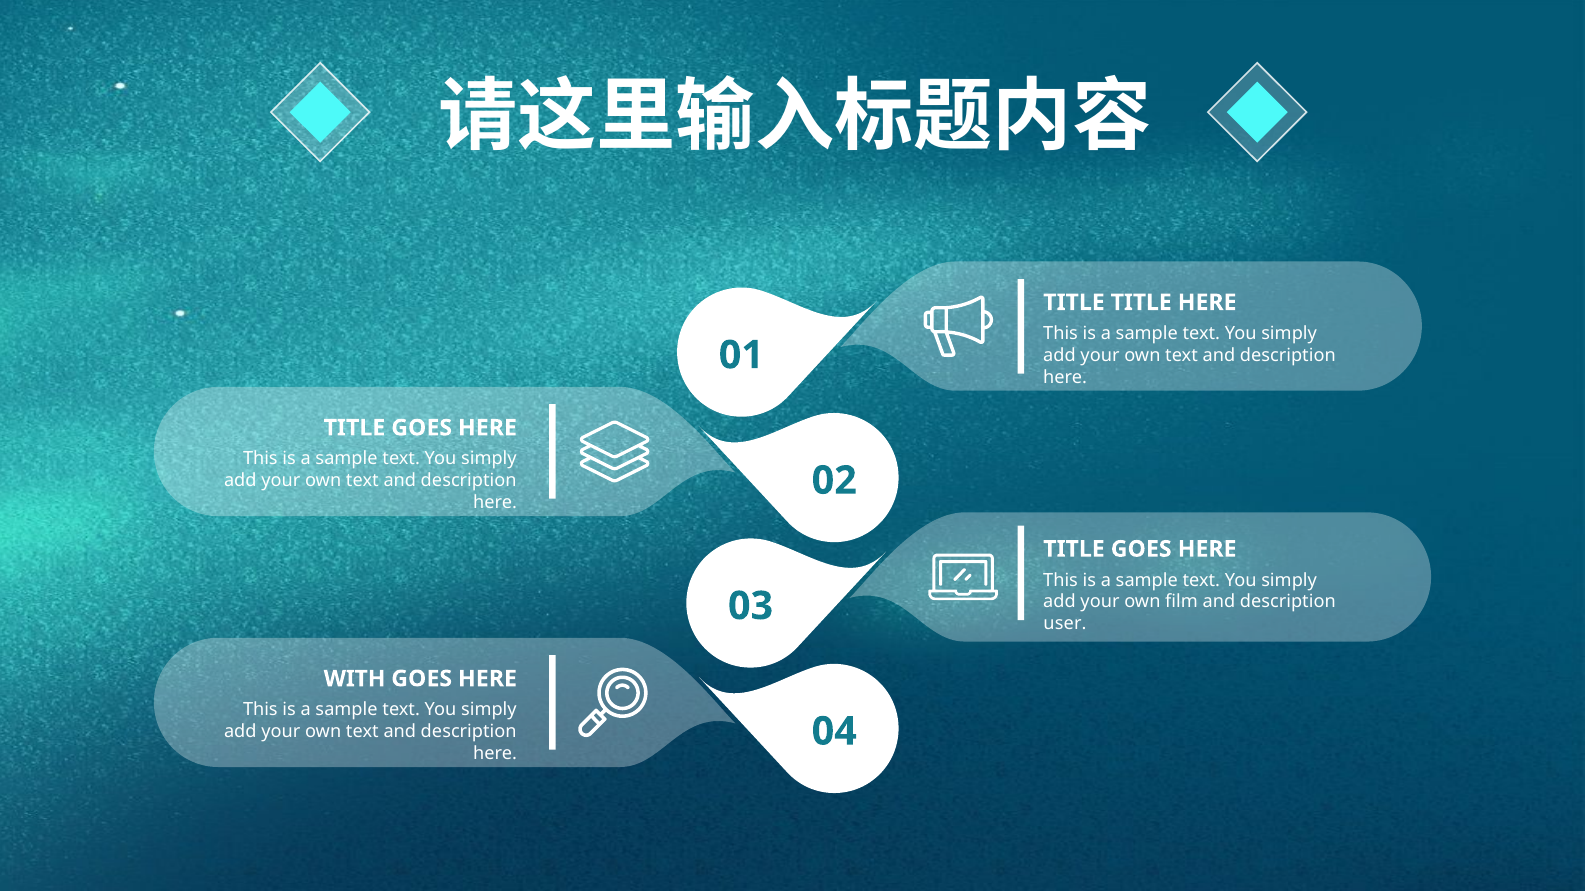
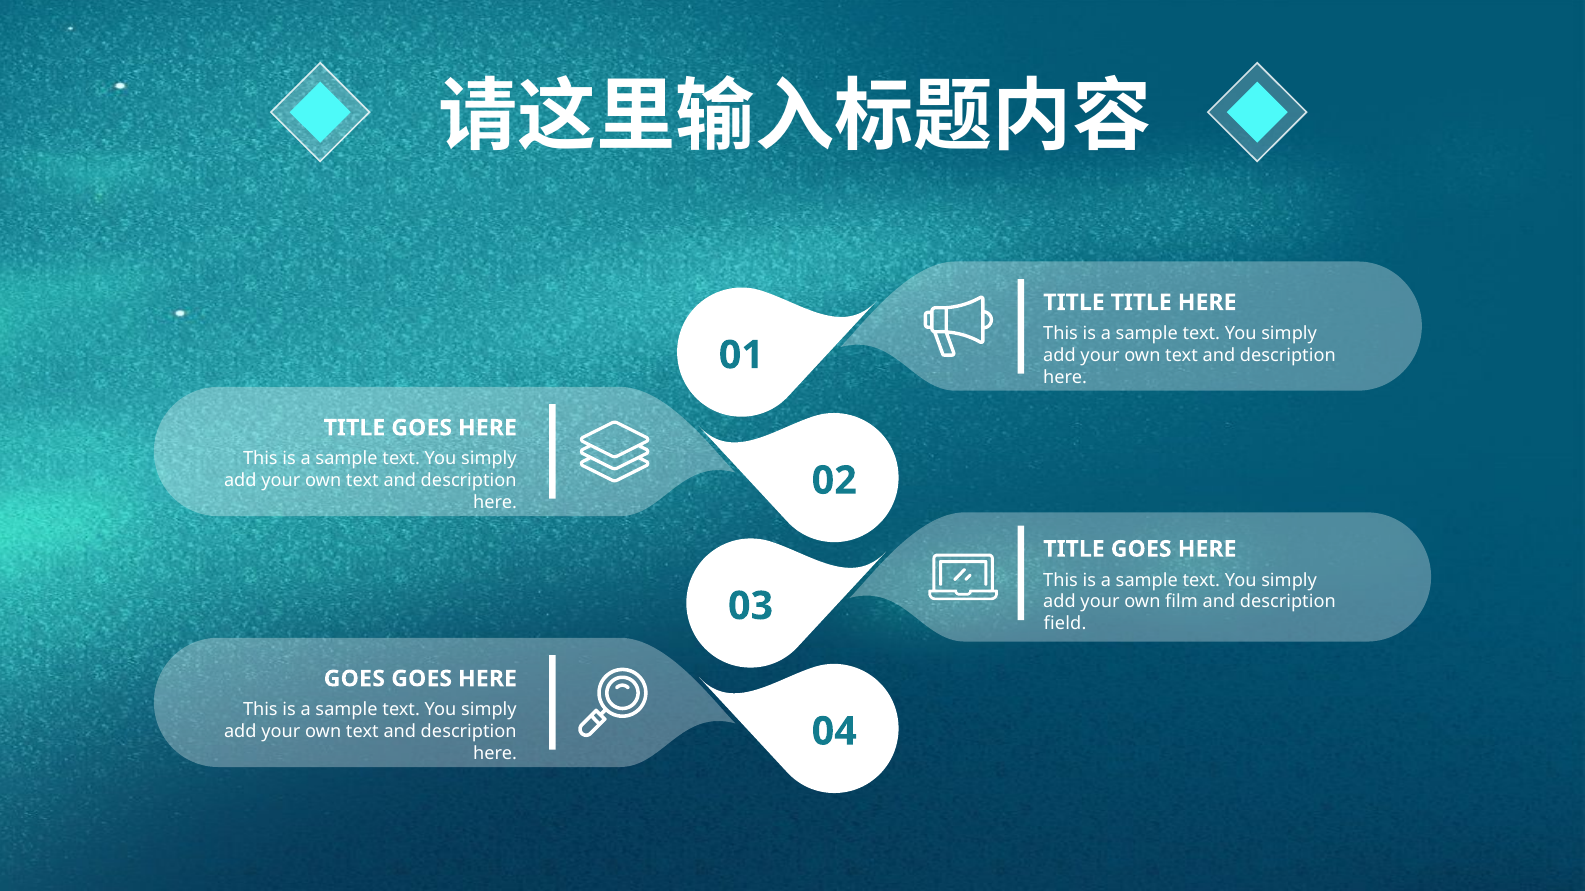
user: user -> field (1065, 624)
WITH: WITH -> GOES (354, 679)
